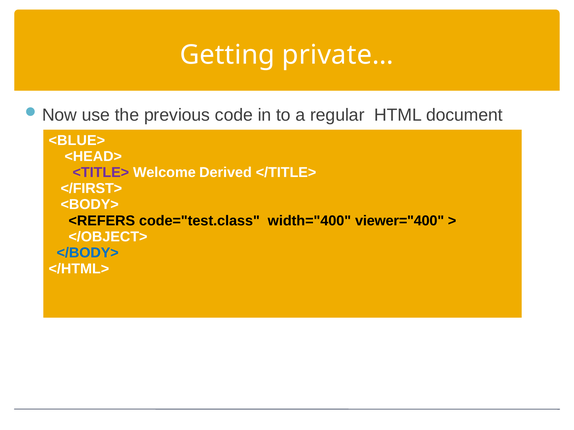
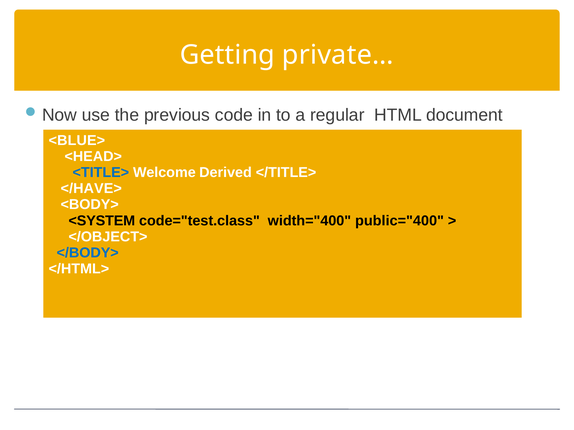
<TITLE> colour: purple -> blue (101, 173)
</FIRST>: </FIRST> -> </HAVE> (91, 189)
<REFERS: <REFERS -> <SYSTEM (102, 221)
viewer="400: viewer="400 -> public="400 (400, 221)
